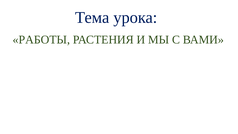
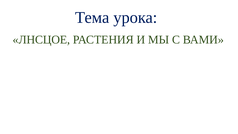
РАБОТЫ: РАБОТЫ -> ЛНСЦОЕ (41, 40)
